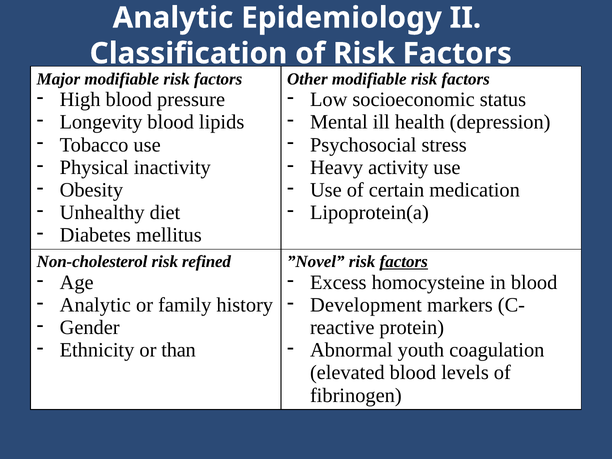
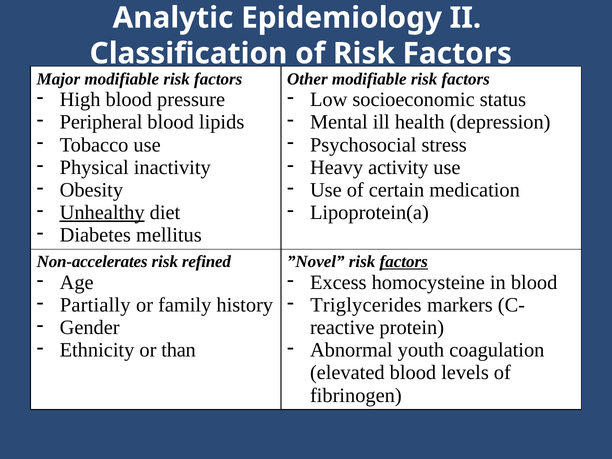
Longevity: Longevity -> Peripheral (101, 122)
Unhealthy underline: none -> present (102, 212)
Non-cholesterol: Non-cholesterol -> Non-accelerates (92, 262)
Analytic: Analytic -> Partially (95, 305)
Development: Development -> Triglycerides (366, 305)
